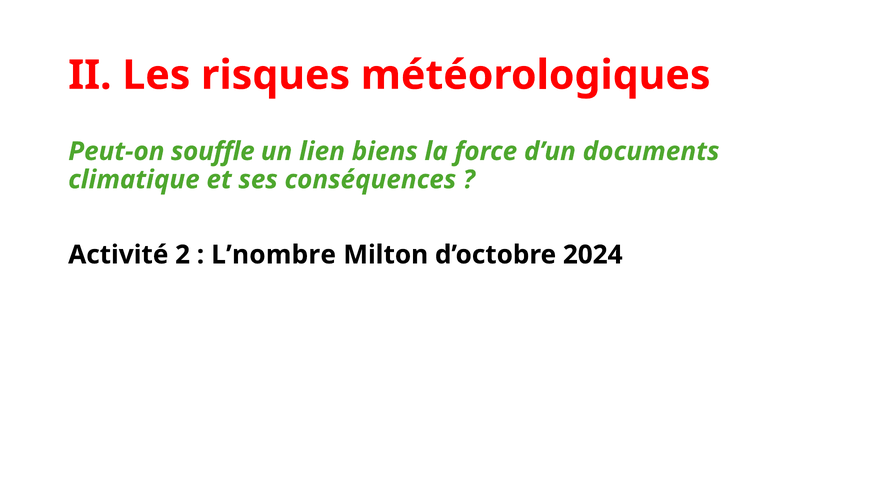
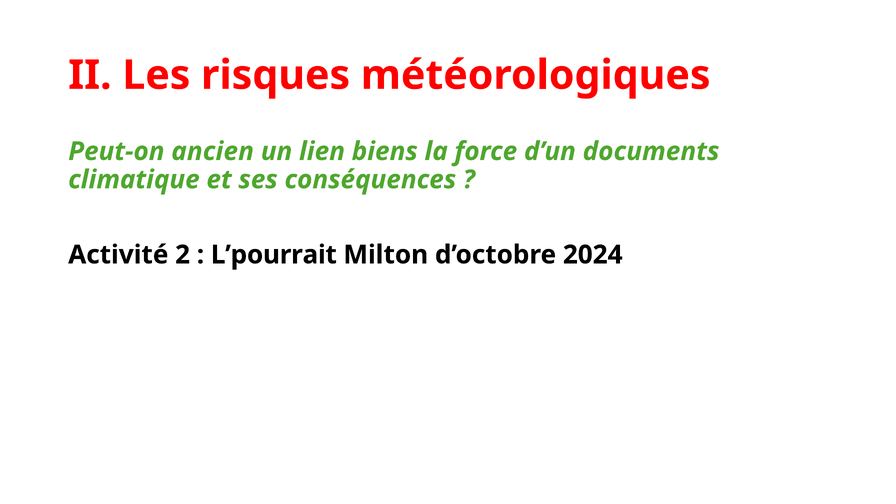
souffle: souffle -> ancien (213, 151)
L’nombre: L’nombre -> L’pourrait (274, 255)
